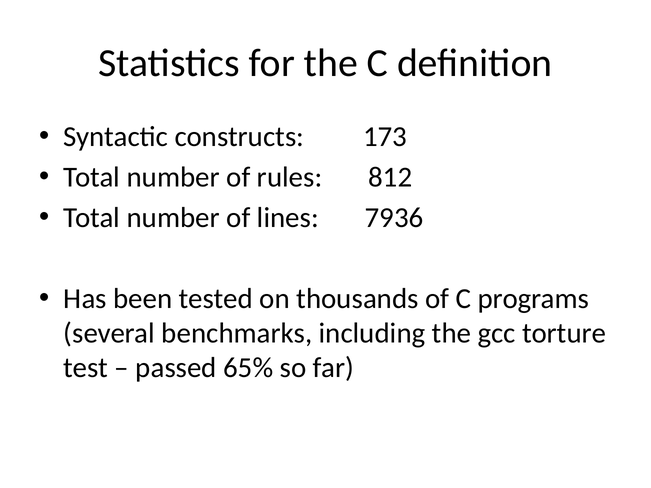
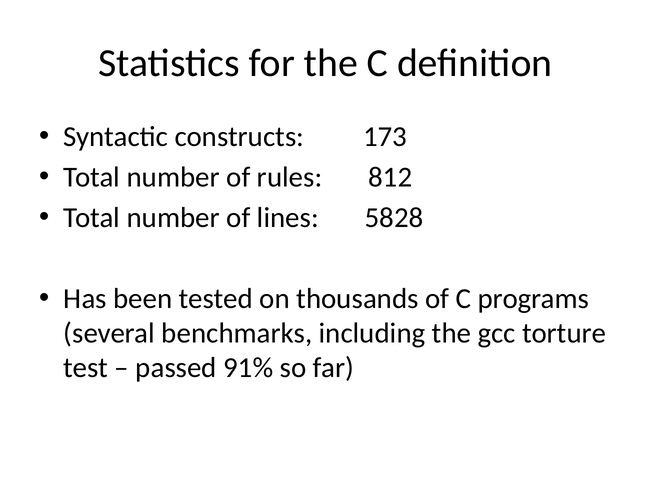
7936: 7936 -> 5828 (394, 218)
65%: 65% -> 91% (248, 368)
